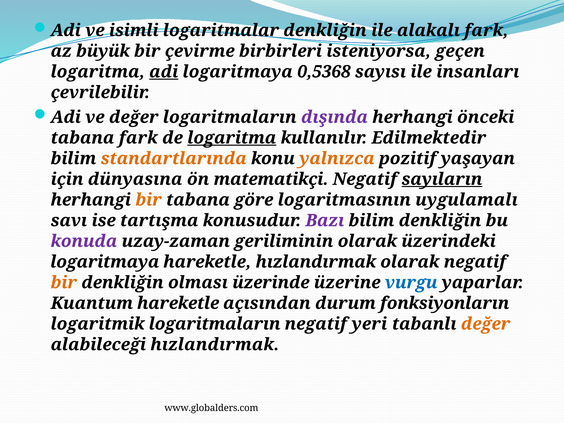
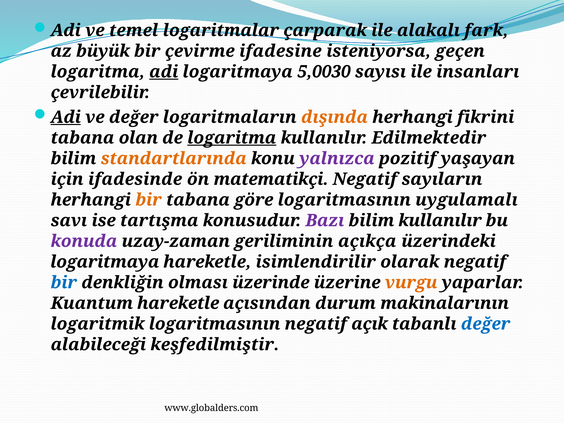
isimli: isimli -> temel (134, 30)
logaritmalar denkliğin: denkliğin -> çarparak (325, 30)
birbirleri: birbirleri -> ifadesine (280, 51)
0,5368: 0,5368 -> 5,0030 (324, 72)
Adi underline: none -> present (66, 117)
dışında colour: purple -> orange (334, 117)
önceki: önceki -> fikrini (486, 117)
tabana fark: fark -> olan (138, 138)
yalnızca colour: orange -> purple (337, 158)
dünyasına: dünyasına -> ifadesinde (135, 179)
sayıların underline: present -> none (442, 179)
bilim denkliğin: denkliğin -> kullanılır (440, 221)
geriliminin olarak: olarak -> açıkça (367, 241)
hareketle hızlandırmak: hızlandırmak -> isimlendirilir (316, 262)
bir colour: orange -> blue (64, 283)
vurgu colour: blue -> orange (411, 283)
fonksiyonların: fonksiyonların -> makinalarının (445, 303)
logaritmik logaritmaların: logaritmaların -> logaritmasının (215, 324)
yeri: yeri -> açık (370, 324)
değer colour: orange -> blue (486, 324)
alabileceği hızlandırmak: hızlandırmak -> keşfedilmiştir (215, 345)
